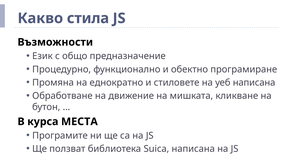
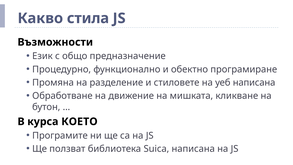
еднократно: еднократно -> разделение (116, 83)
МЕСТА: МЕСТА -> КОЕТО (79, 121)
